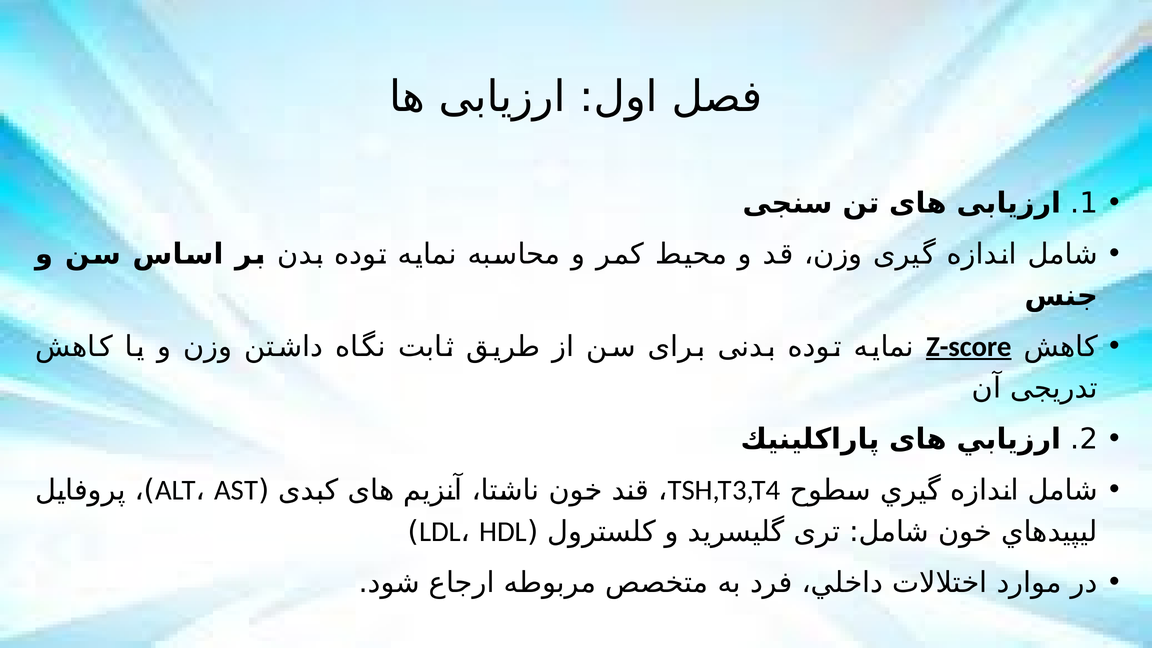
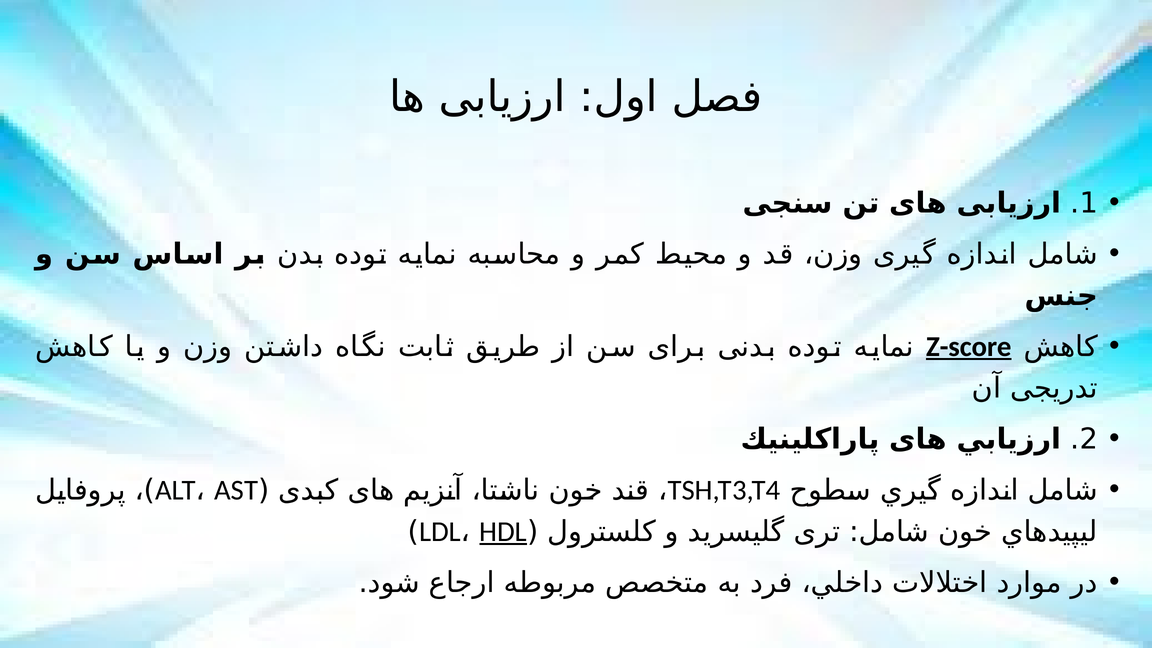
HDL underline: none -> present (503, 532)
